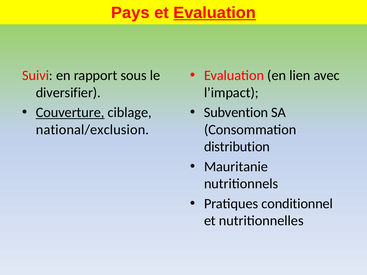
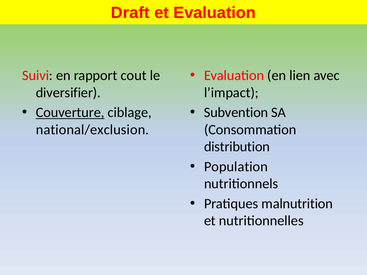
Pays: Pays -> Draft (130, 13)
Evaluation underline: present -> none (215, 13)
sous: sous -> cout (134, 76)
Mauritanie: Mauritanie -> Population (236, 167)
conditionnel: conditionnel -> malnutrition (297, 204)
